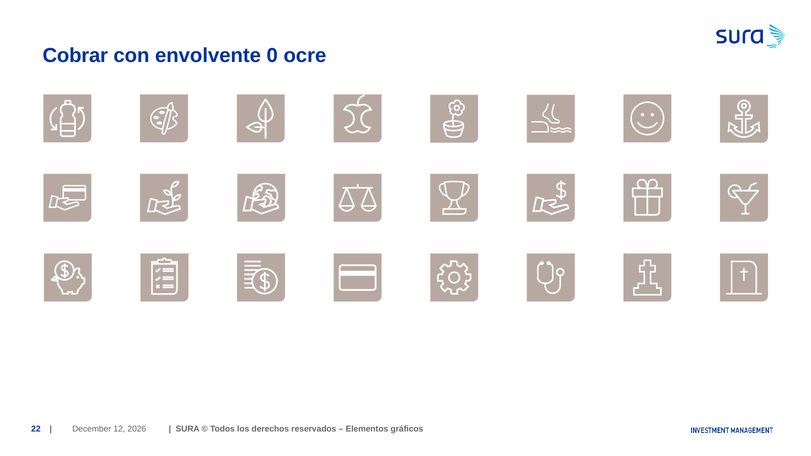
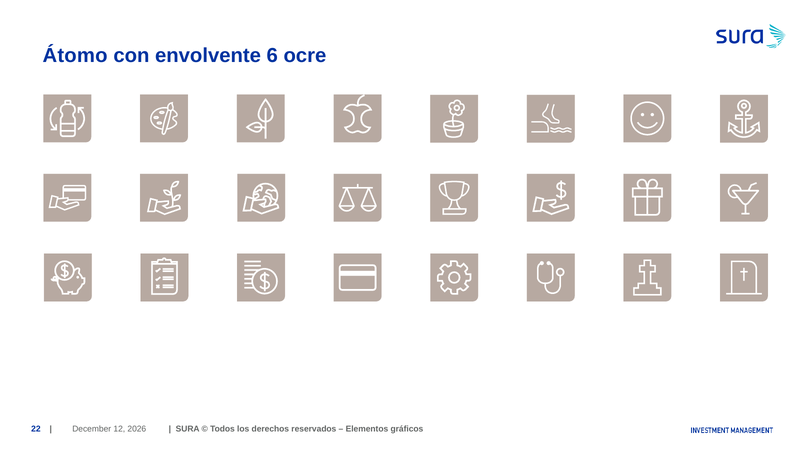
Cobrar: Cobrar -> Átomo (75, 56)
0: 0 -> 6 (272, 56)
